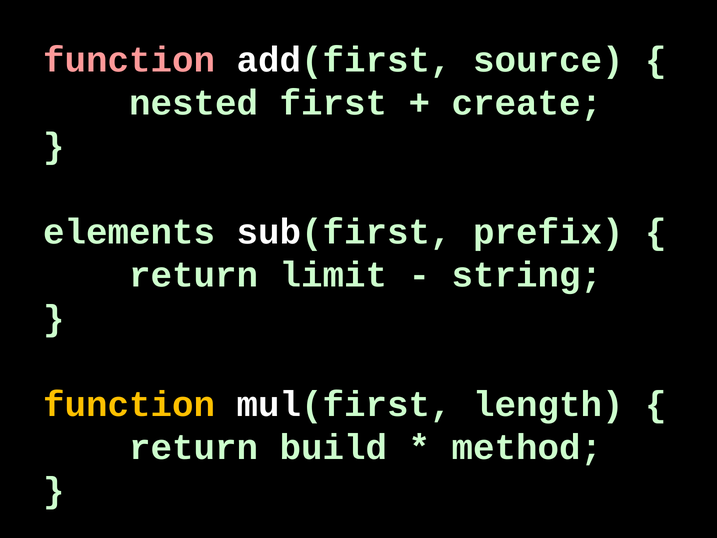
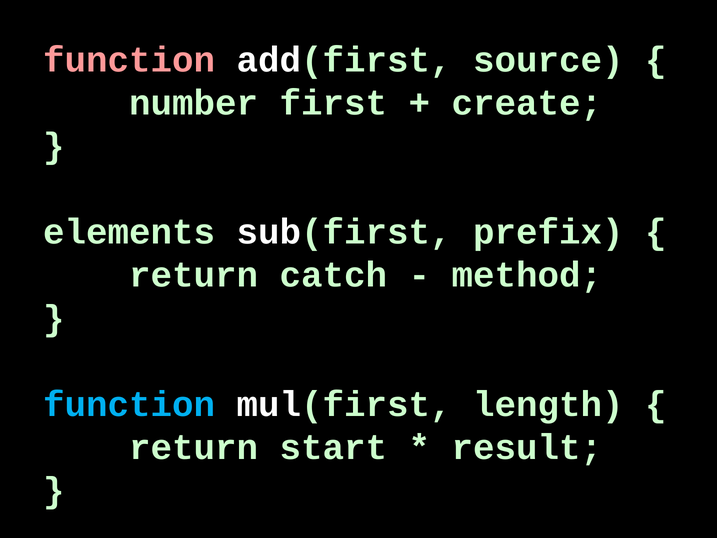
nested: nested -> number (194, 103)
limit: limit -> catch (333, 275)
string: string -> method (527, 275)
function colour: yellow -> light blue (129, 404)
build: build -> start (333, 447)
method: method -> result (527, 447)
